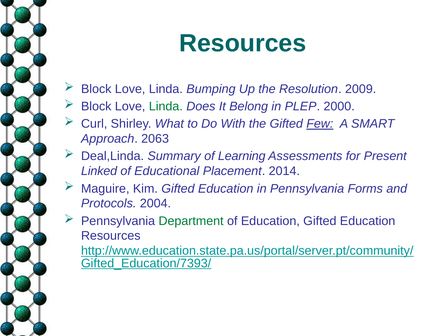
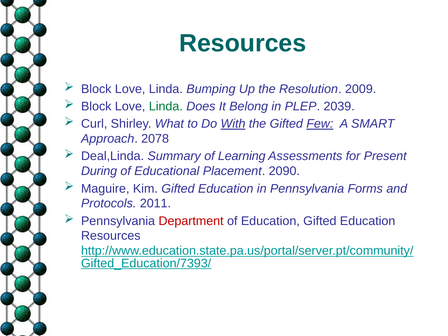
2000: 2000 -> 2039 (339, 106)
With underline: none -> present (233, 124)
2063: 2063 -> 2078 (155, 139)
Linked: Linked -> During (99, 171)
2014: 2014 -> 2090 (284, 171)
2004: 2004 -> 2011 (155, 204)
Department colour: green -> red (191, 221)
